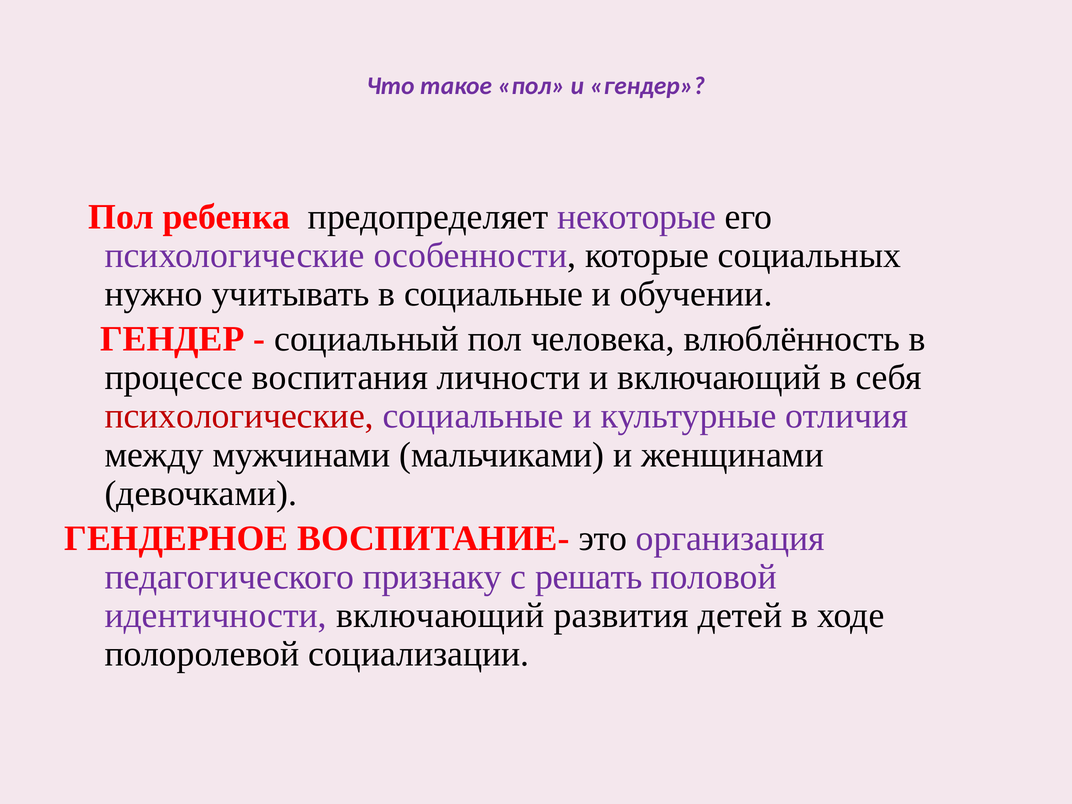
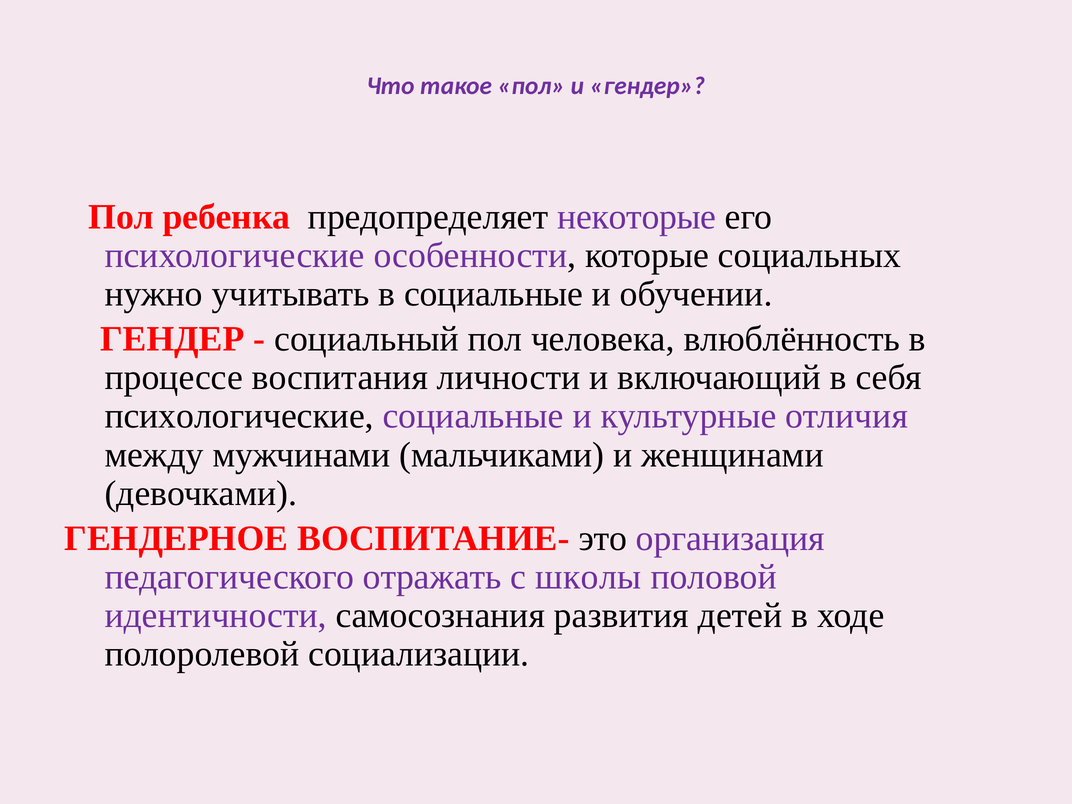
психологические colour: red -> black (239, 416)
признаку: признаку -> отражать (432, 577)
решать: решать -> школы (588, 577)
идентичности включающий: включающий -> самосознания (440, 615)
